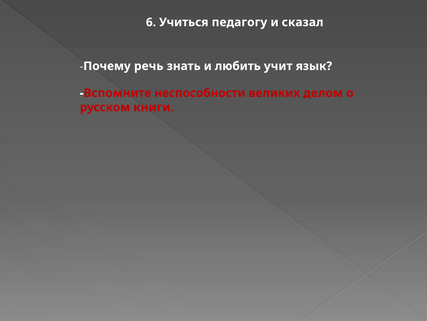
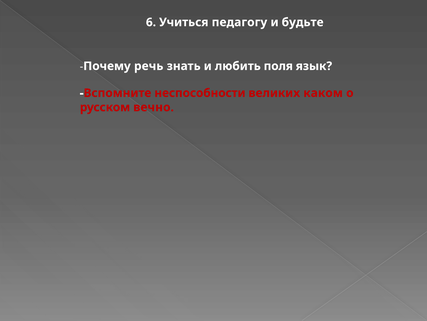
сказал: сказал -> будьте (303, 22)
учит: учит -> поля (278, 66)
делом: делом -> каком (323, 93)
книги: книги -> вечно (154, 107)
